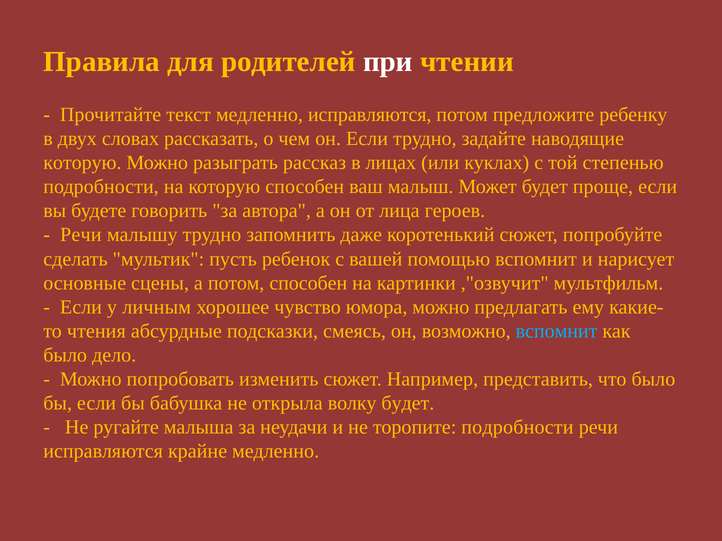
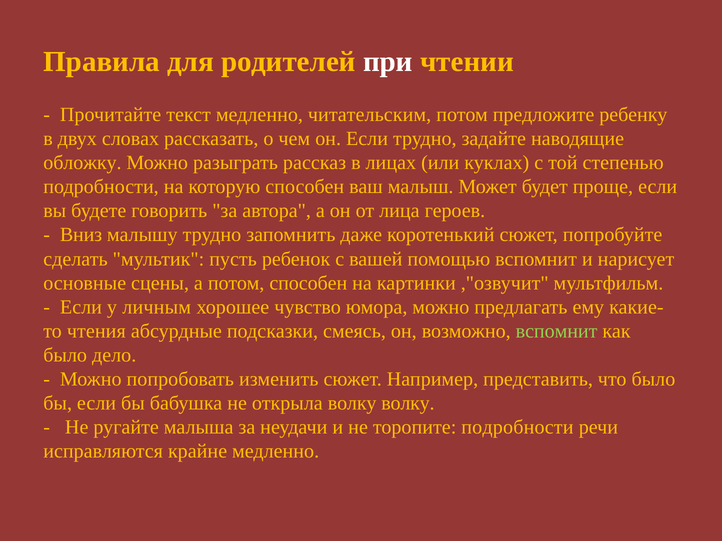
медленно исправляются: исправляются -> читательским (370, 115)
которую: которую -> обложку (82, 163)
Речи: Речи -> Вниз (81, 235)
вспомнит colour: light blue -> light green (557, 331)
волку будет: будет -> волку (408, 404)
